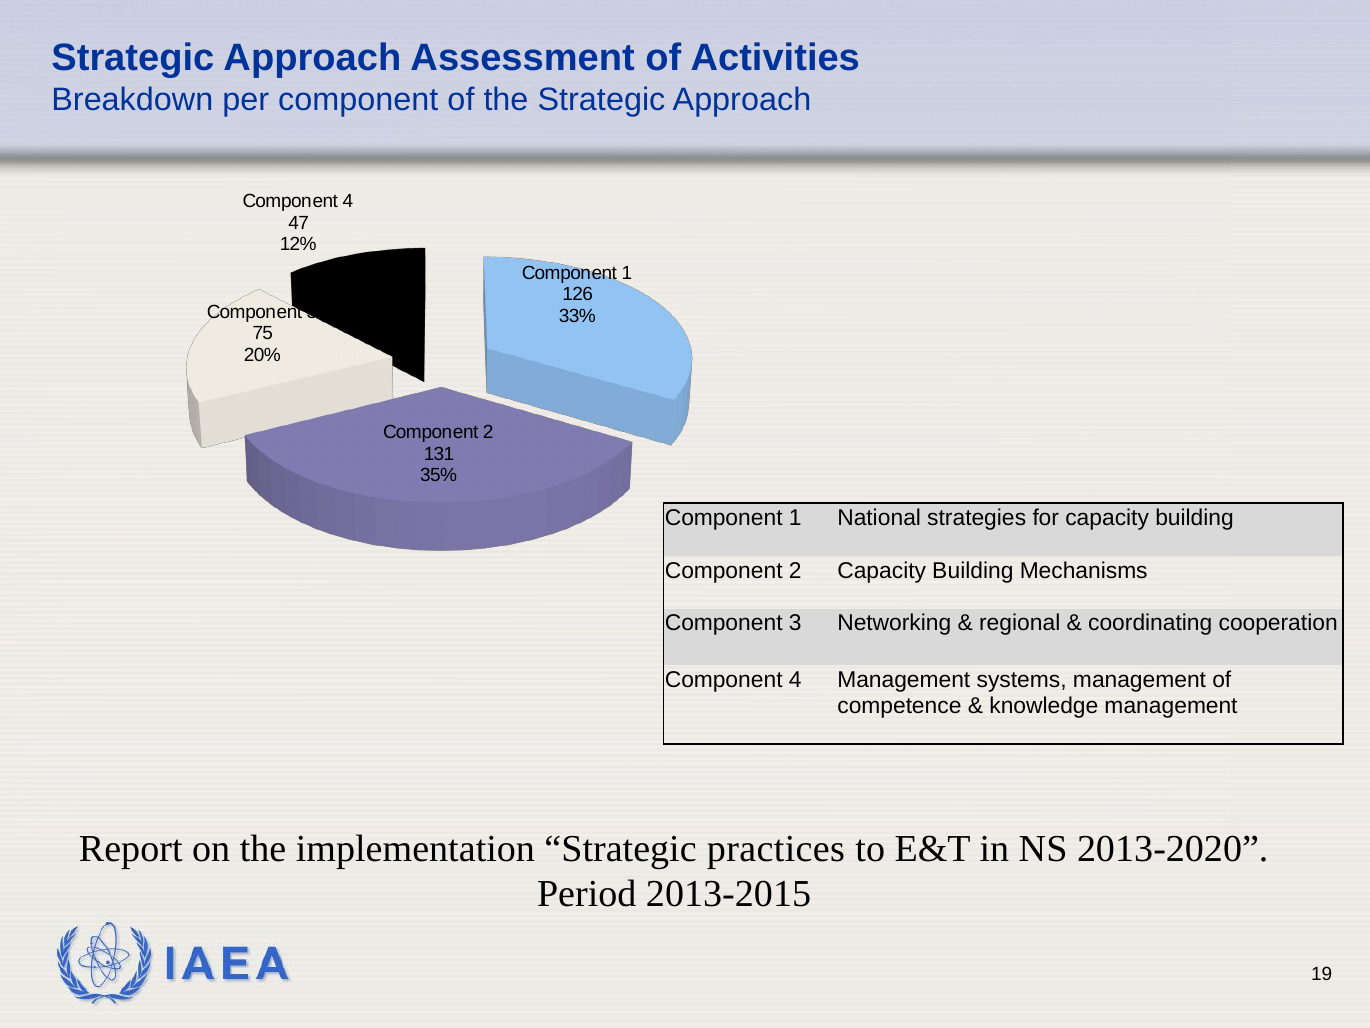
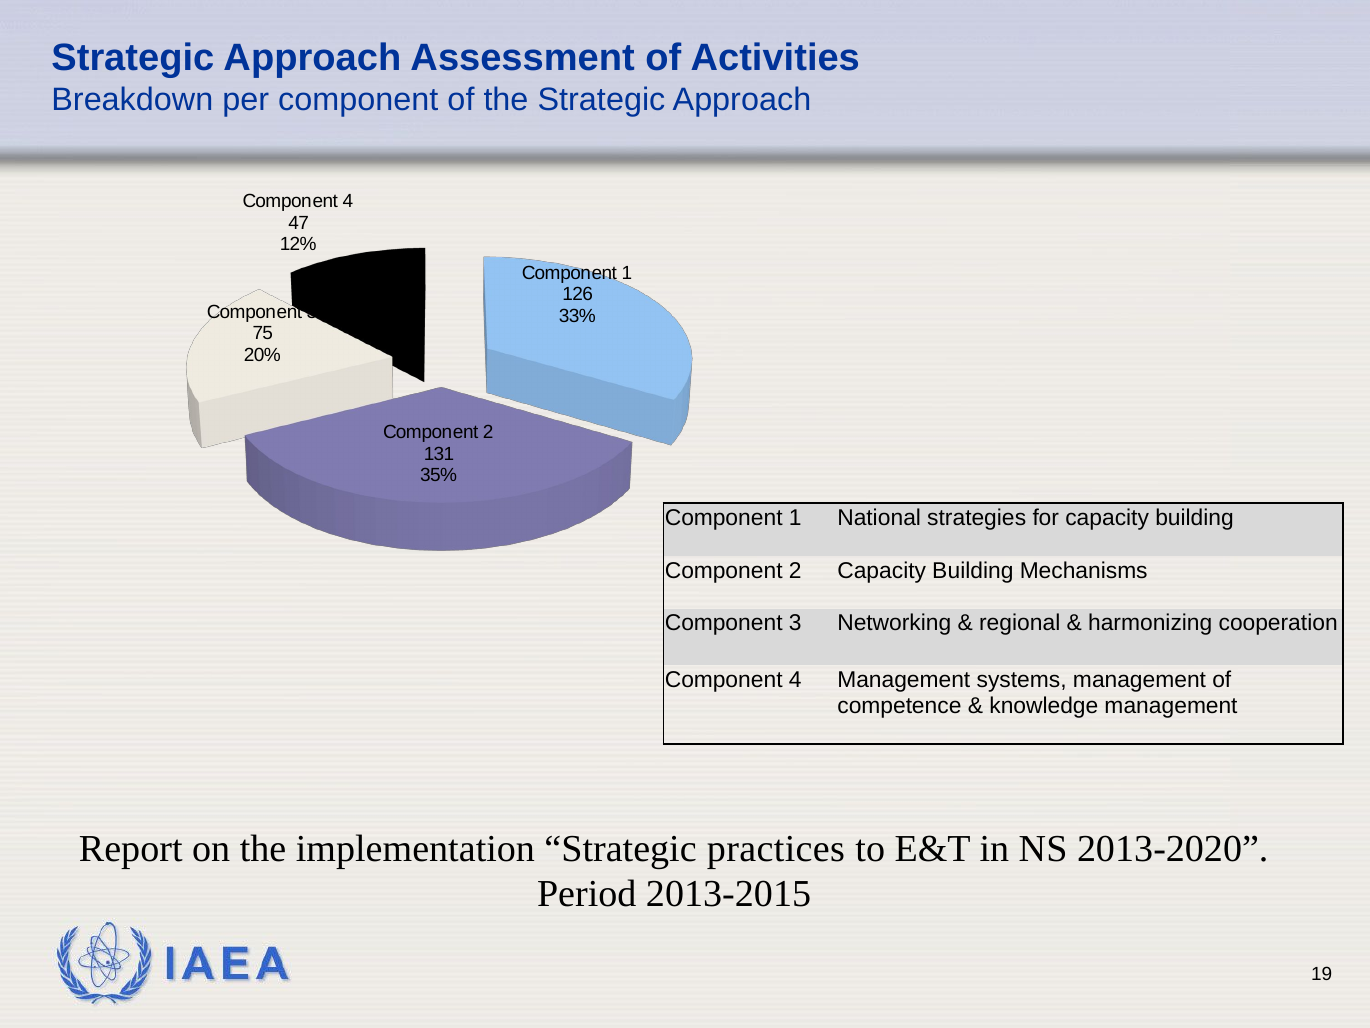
coordinating: coordinating -> harmonizing (1150, 623)
